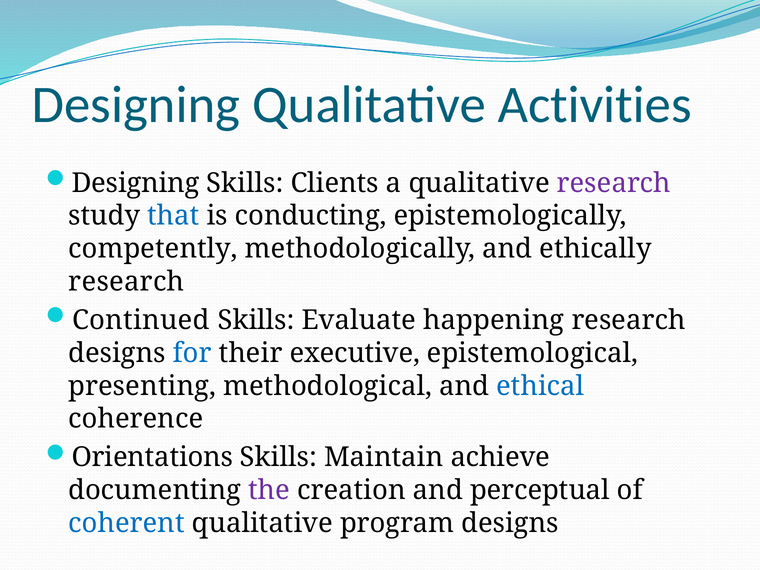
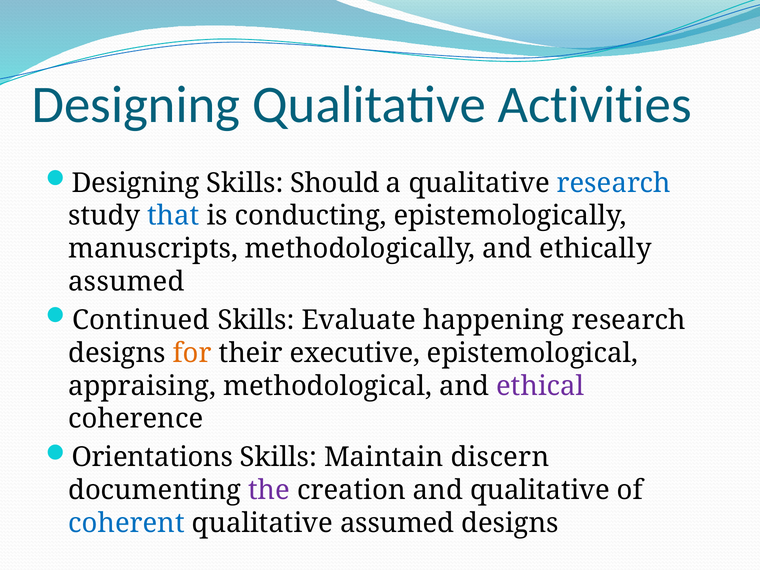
Clients: Clients -> Should (335, 183)
research colour: purple -> blue (614, 183)
competently: competently -> manuscripts (153, 249)
research: research -> assumed (126, 282)
for colour: blue -> orange (192, 353)
presenting: presenting -> appraising (142, 386)
ethical colour: blue -> purple (540, 386)
achieve: achieve -> discern (500, 457)
and perceptual: perceptual -> qualitative (540, 490)
qualitative program: program -> assumed (397, 523)
